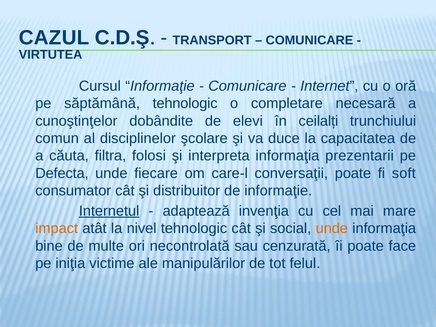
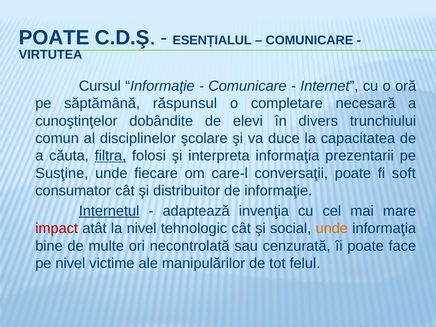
CAZUL: CAZUL -> POATE (54, 38)
TRANSPORT: TRANSPORT -> ESENȚIALUL (212, 40)
săptămână tehnologic: tehnologic -> răspunsul (185, 103)
ceilalți: ceilalți -> divers (318, 121)
filtra underline: none -> present (110, 156)
Defecta: Defecta -> Susţine (62, 173)
impact colour: orange -> red (57, 228)
pe iniţia: iniţia -> nivel (70, 263)
